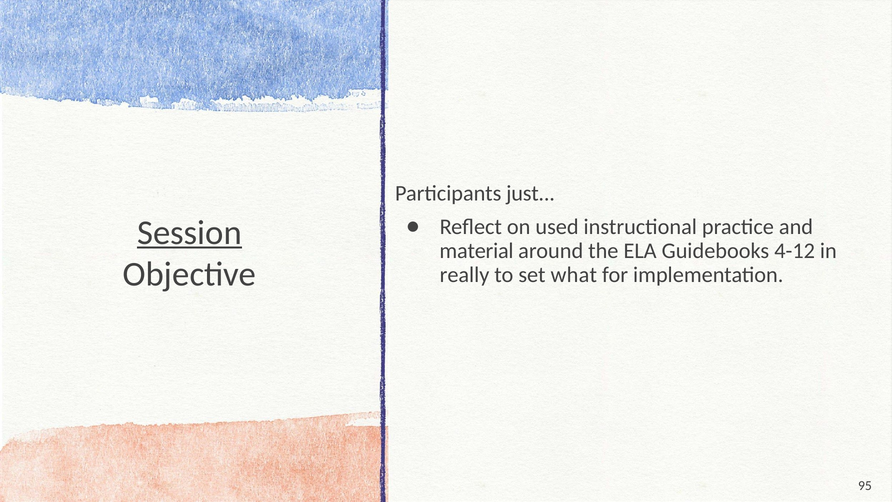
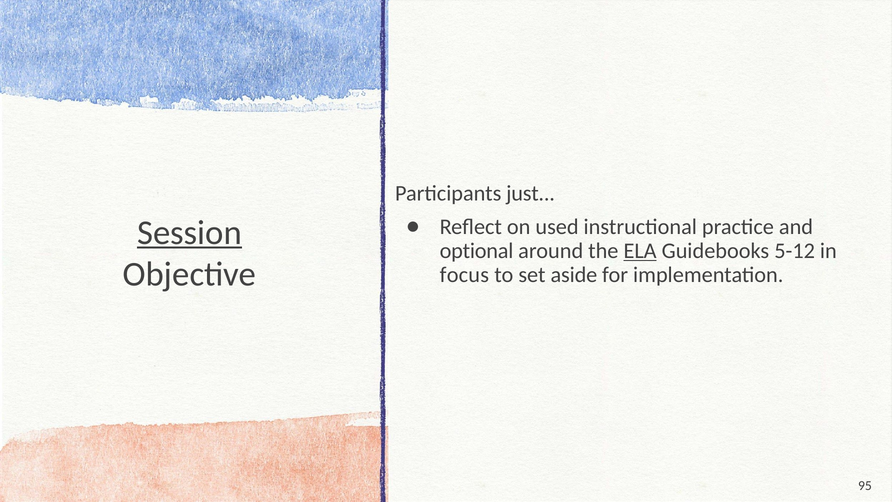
material: material -> optional (477, 251)
ELA underline: none -> present (640, 251)
4-12: 4-12 -> 5-12 (795, 251)
really: really -> focus (464, 275)
what: what -> aside (574, 275)
